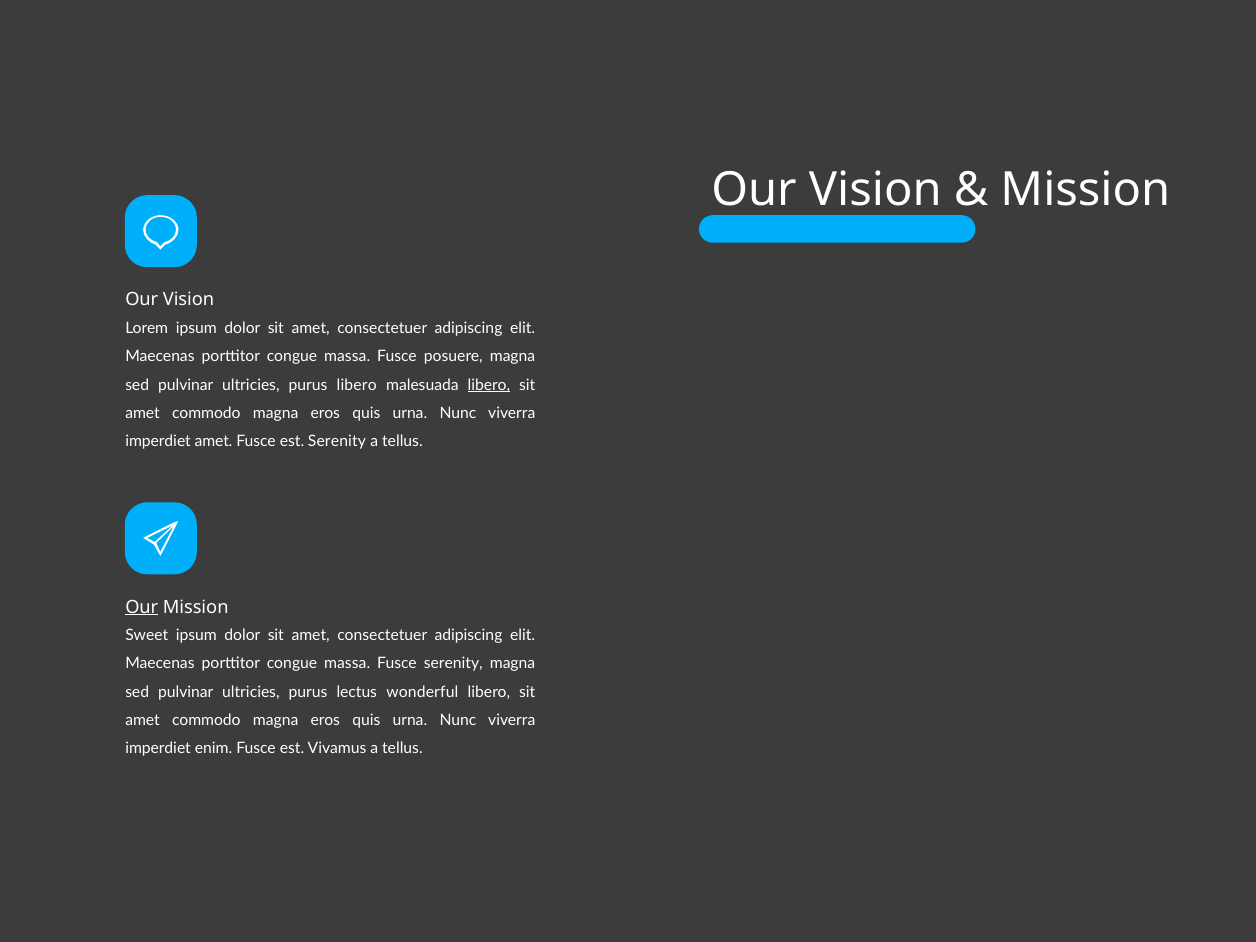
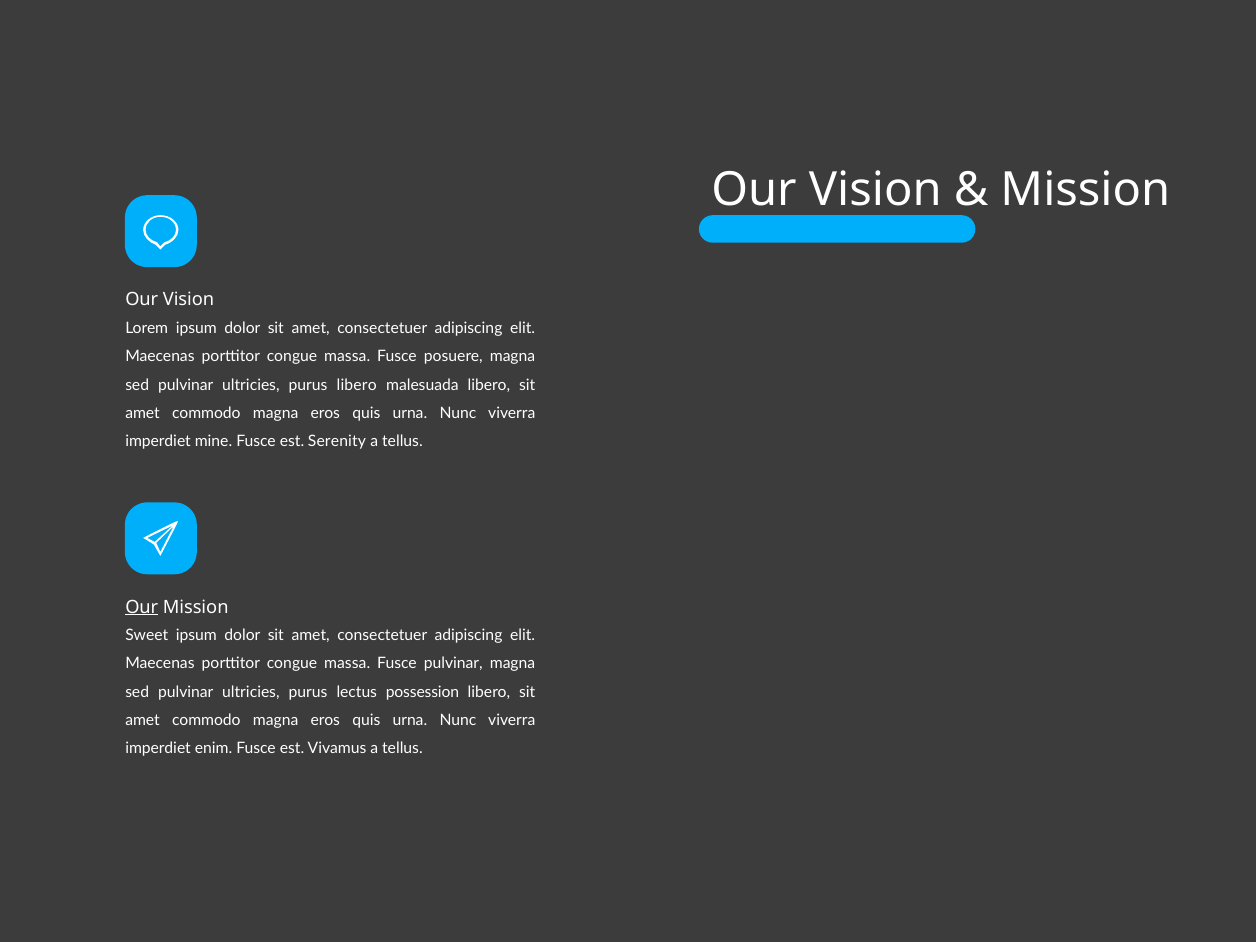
libero underline: present -> none (489, 385)
imperdiet amet: amet -> mine (214, 442)
Fusce serenity: serenity -> pulvinar (453, 664)
wonderful: wonderful -> possession (422, 692)
